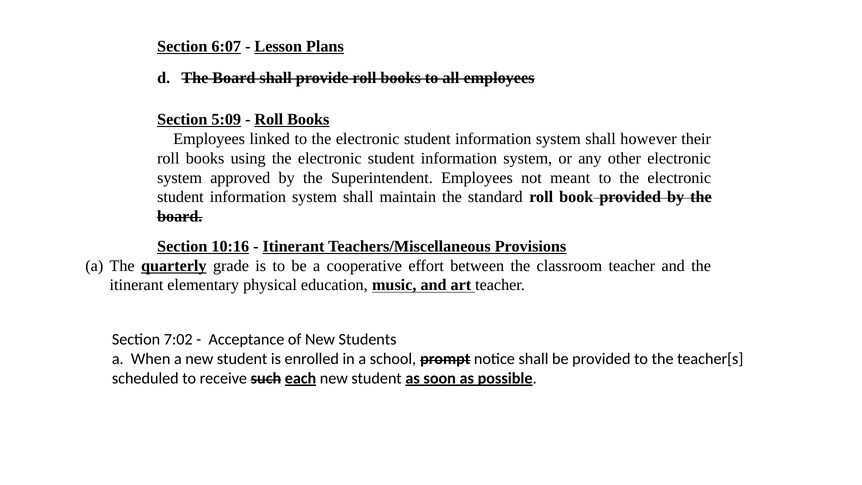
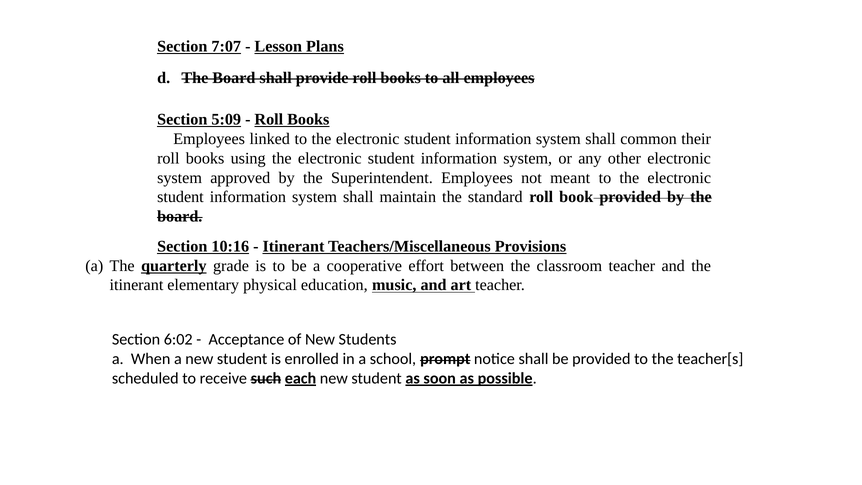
6:07: 6:07 -> 7:07 (226, 46)
however: however -> common (649, 139)
7:02: 7:02 -> 6:02 (178, 339)
